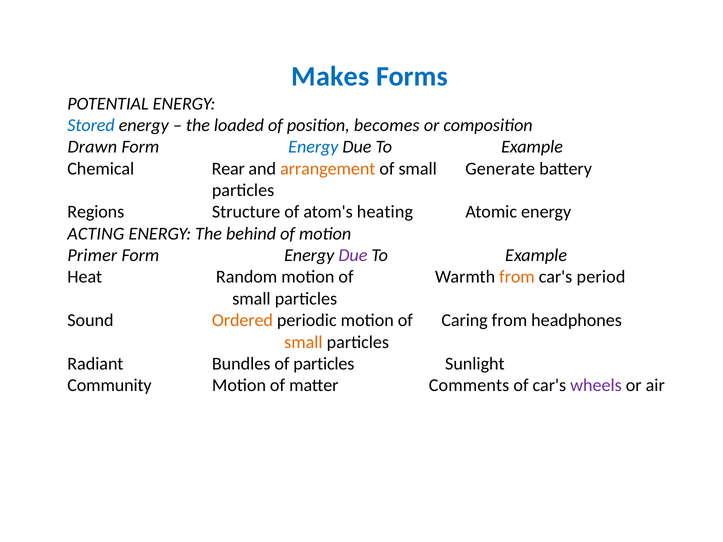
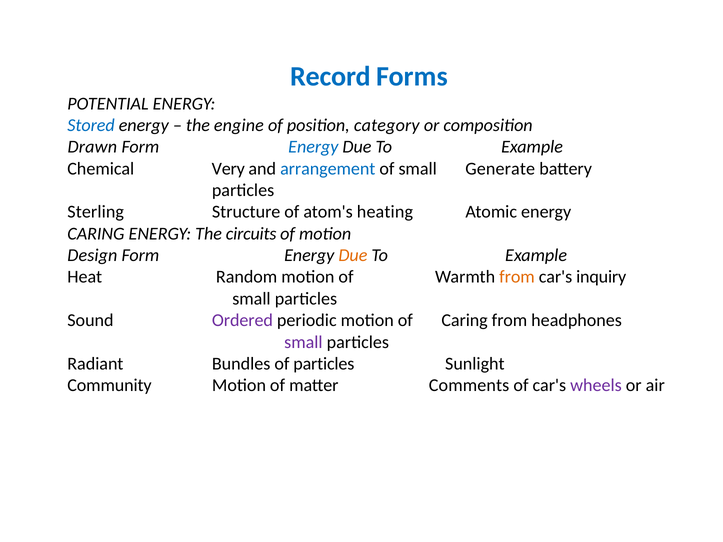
Makes: Makes -> Record (331, 77)
loaded: loaded -> engine (239, 125)
becomes: becomes -> category (387, 125)
Rear: Rear -> Very (228, 169)
arrangement colour: orange -> blue (328, 169)
Regions: Regions -> Sterling (96, 212)
ACTING: ACTING -> CARING (96, 234)
behind: behind -> circuits (251, 234)
Primer: Primer -> Design (92, 255)
Due colour: purple -> orange (353, 255)
period: period -> inquiry (601, 277)
Ordered colour: orange -> purple (242, 321)
small colour: orange -> purple (303, 342)
